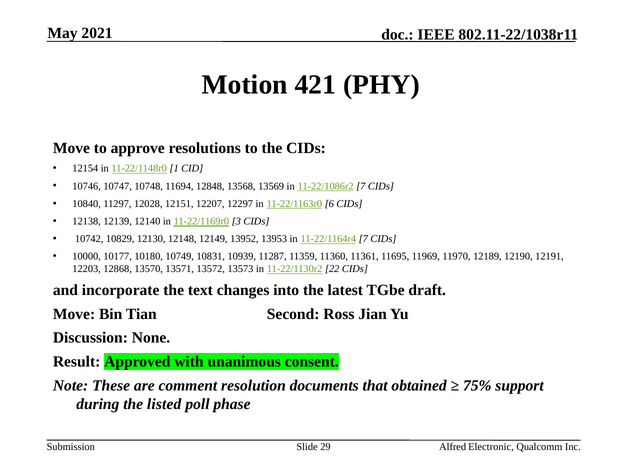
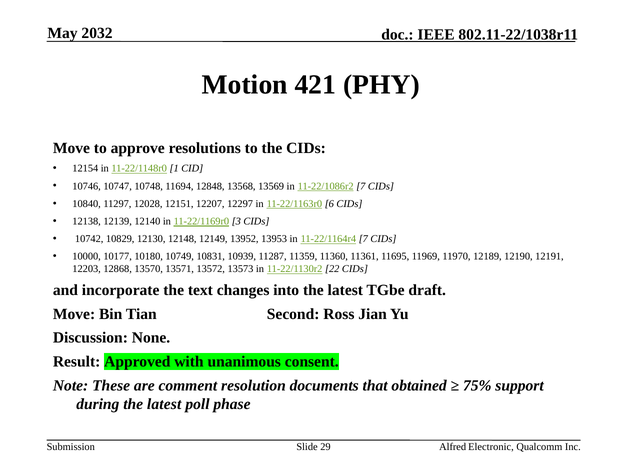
2021: 2021 -> 2032 (97, 33)
during the listed: listed -> latest (164, 404)
